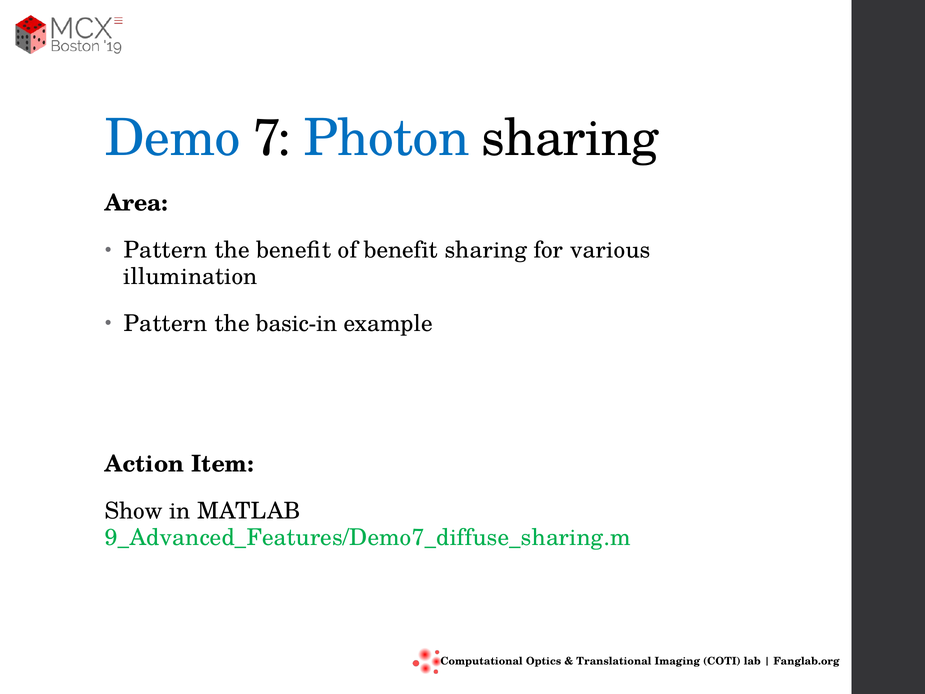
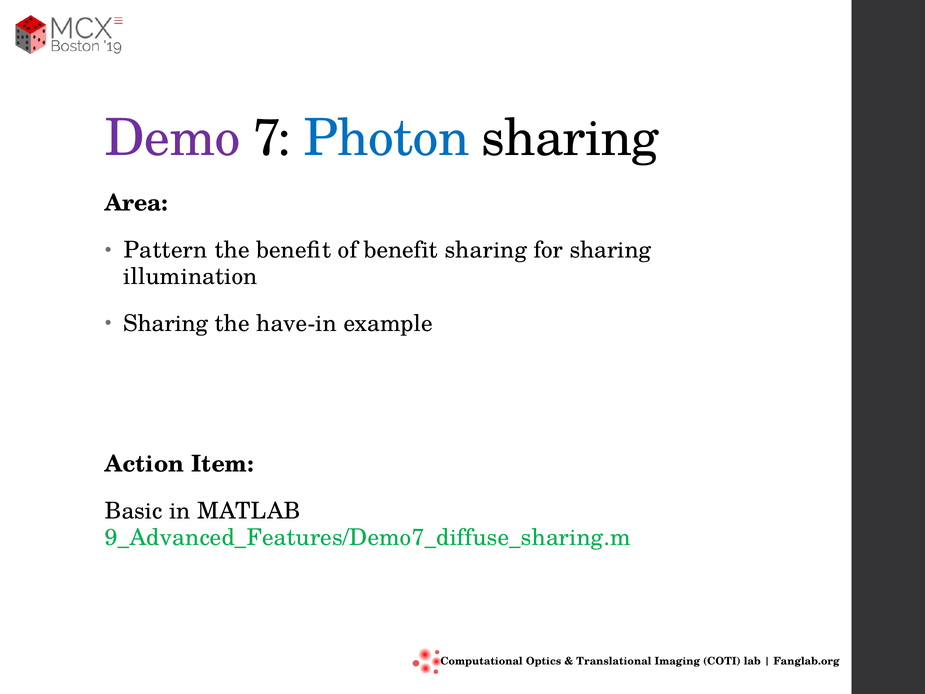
Demo colour: blue -> purple (173, 138)
for various: various -> sharing (610, 250)
Pattern: Pattern -> Sharing (166, 323)
basic-in: basic-in -> have-in (297, 323)
Show: Show -> Basic (134, 511)
